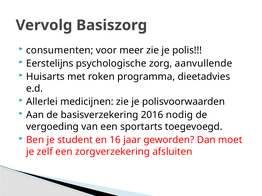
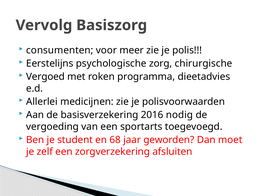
aanvullende: aanvullende -> chirurgische (204, 64)
Huisarts: Huisarts -> Vergoed (45, 77)
16: 16 -> 68 (115, 140)
